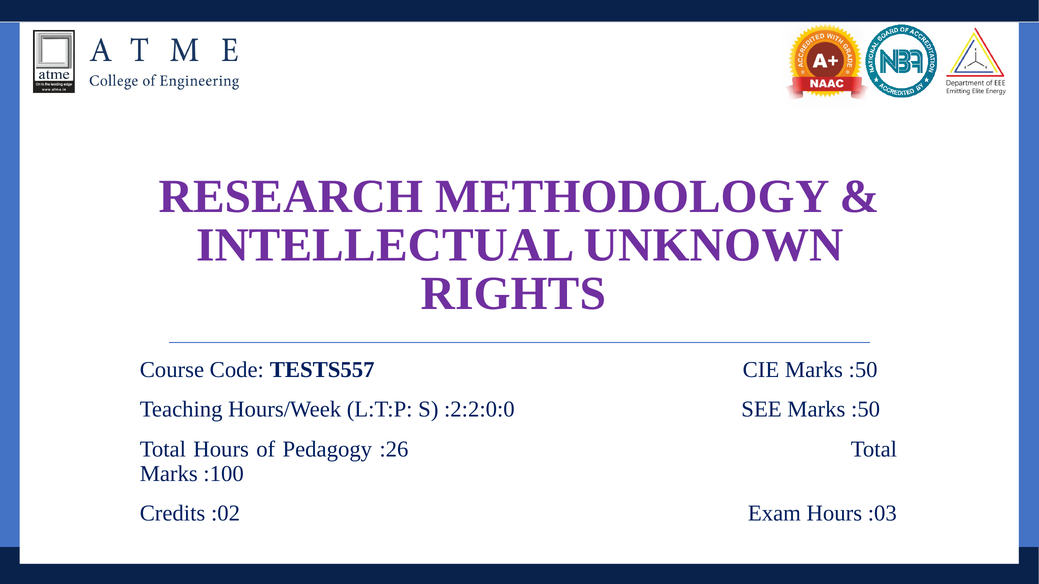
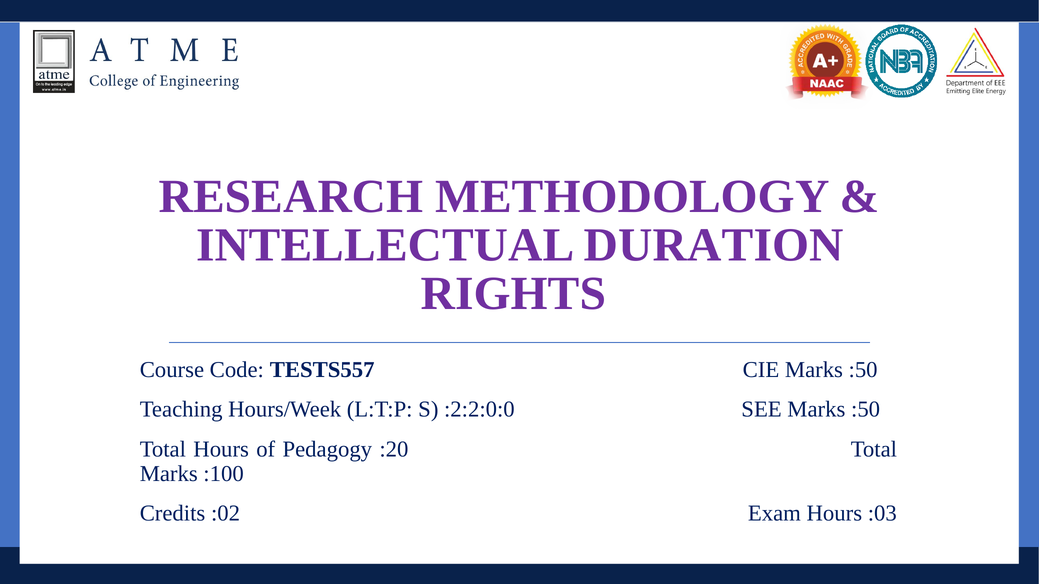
UNKNOWN: UNKNOWN -> DURATION (714, 245)
:26: :26 -> :20 (394, 449)
